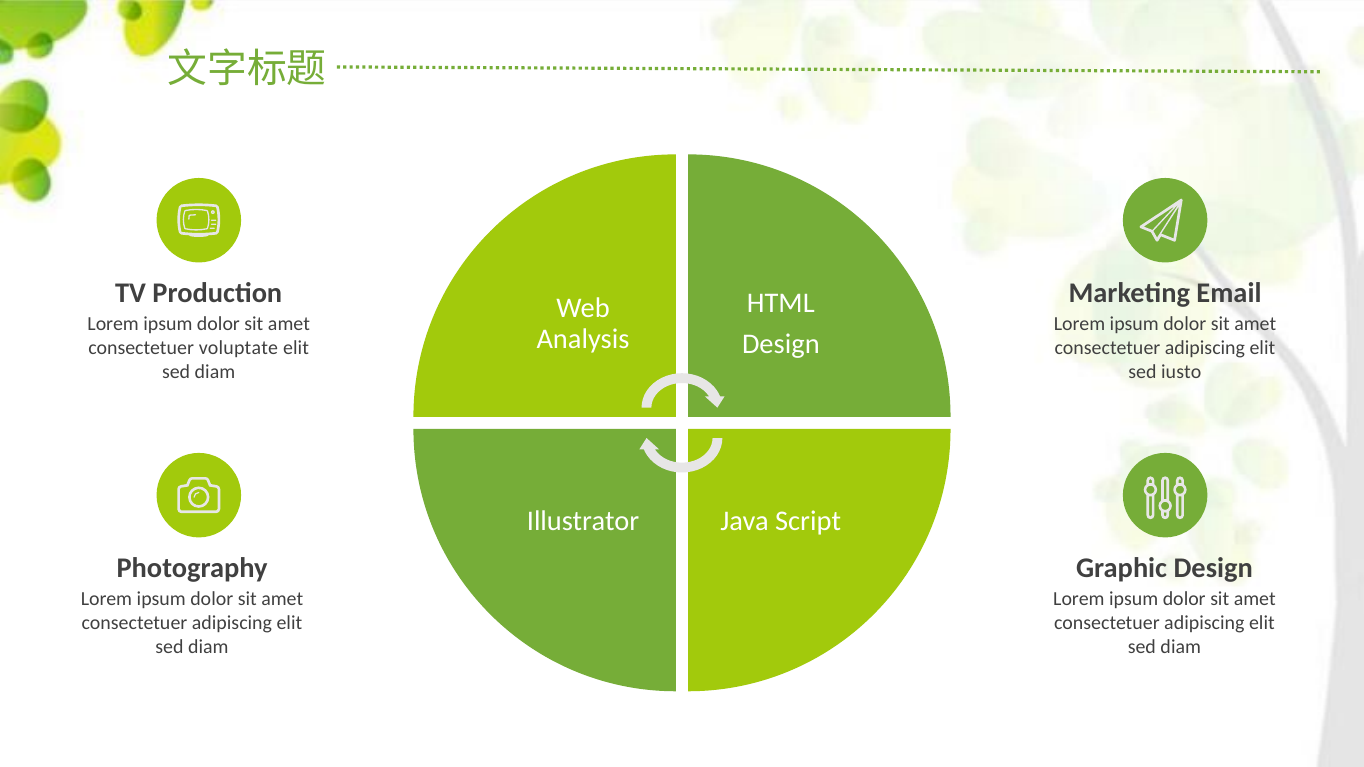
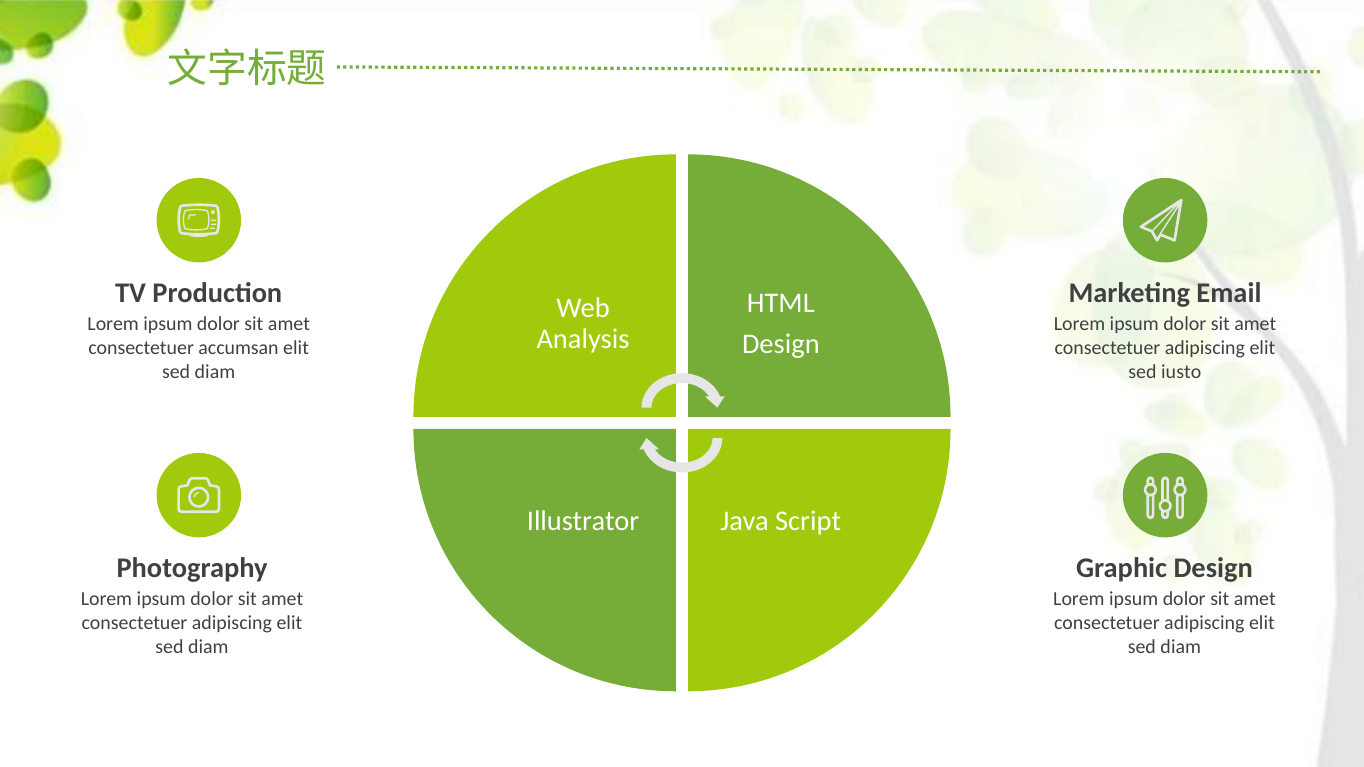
voluptate: voluptate -> accumsan (239, 348)
